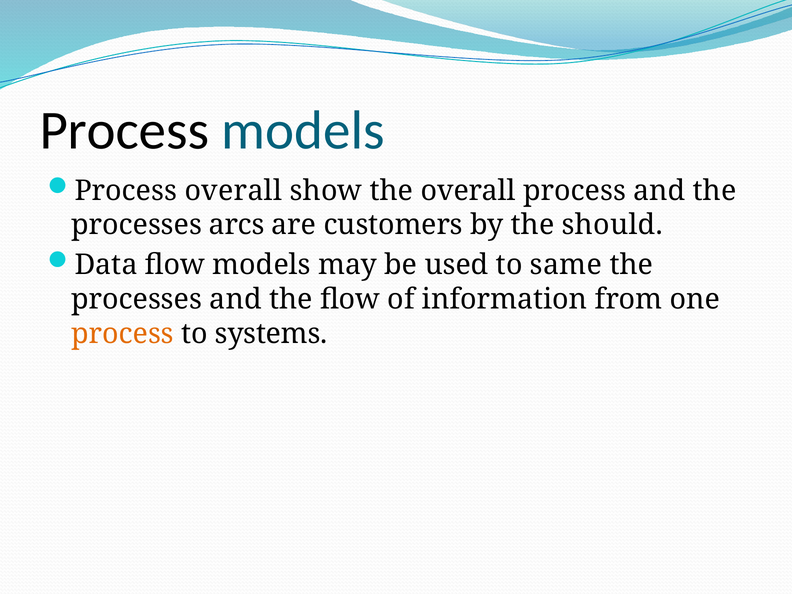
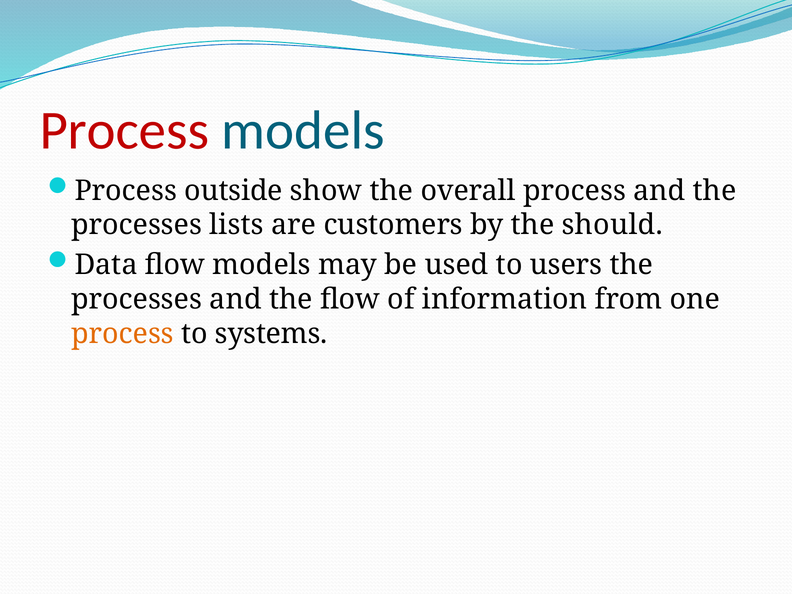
Process colour: black -> red (124, 131)
Process overall: overall -> outside (234, 191)
arcs: arcs -> lists (237, 225)
same: same -> users (566, 265)
